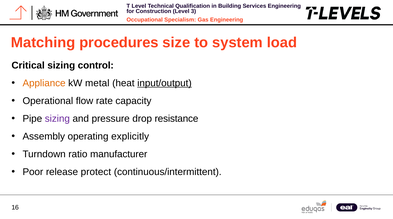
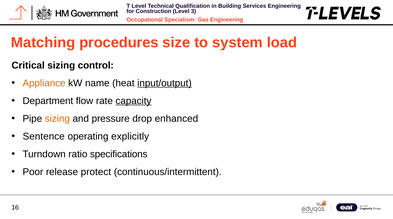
metal: metal -> name (97, 83)
Operational: Operational -> Department (48, 101)
capacity underline: none -> present (133, 101)
sizing colour: purple -> orange (57, 119)
resistance: resistance -> enhanced (176, 119)
Assembly: Assembly -> Sentence (44, 137)
manufacturer: manufacturer -> specifications (119, 155)
